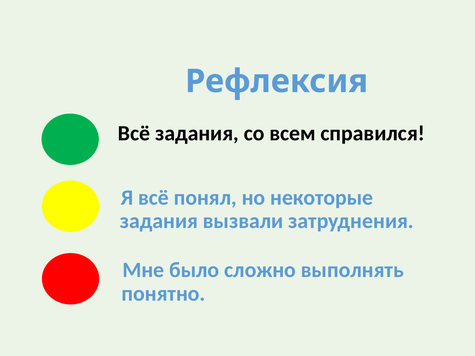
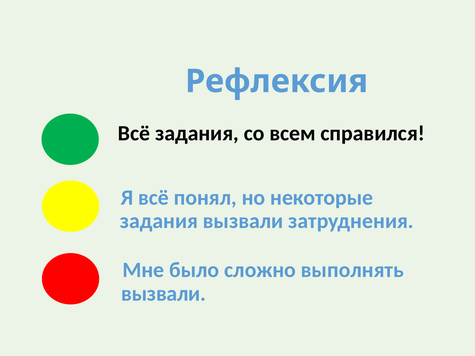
понятно: понятно -> вызвали (164, 294)
